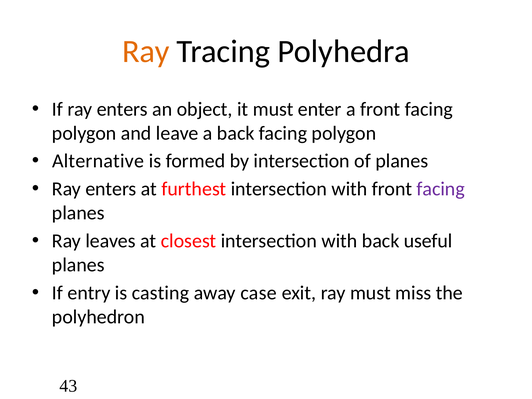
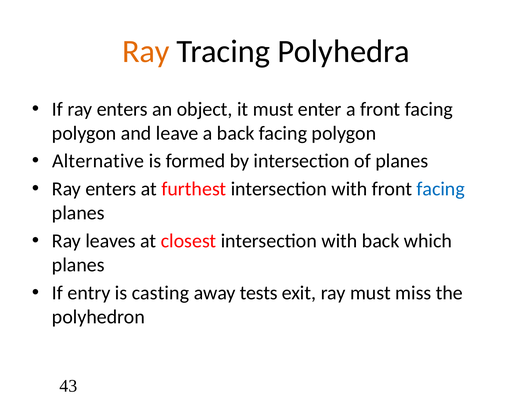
facing colour: purple -> blue (441, 189)
useful: useful -> which (428, 241)
case: case -> tests (259, 293)
